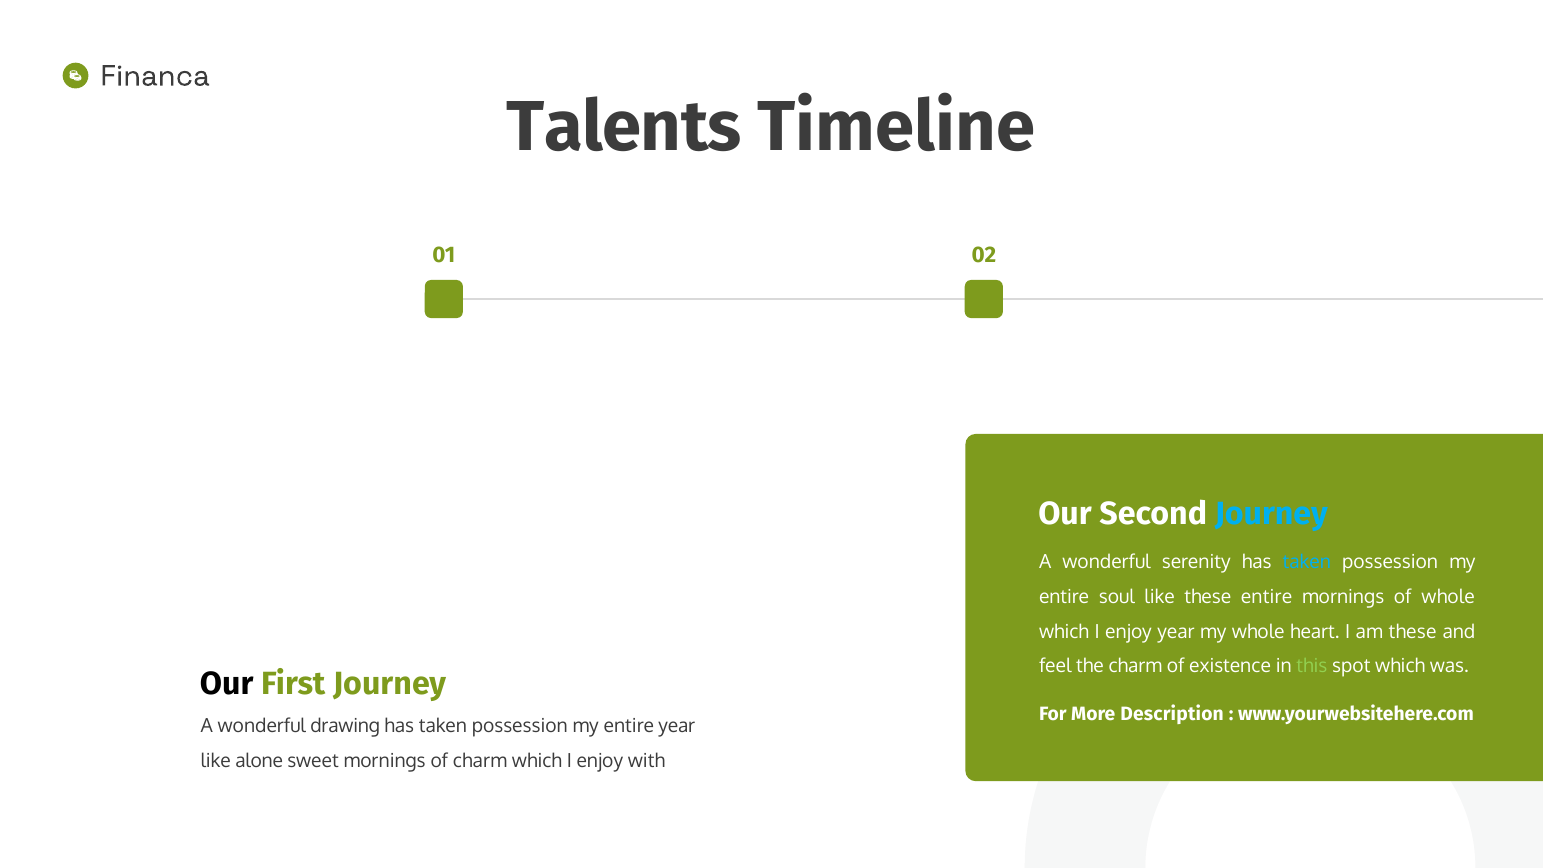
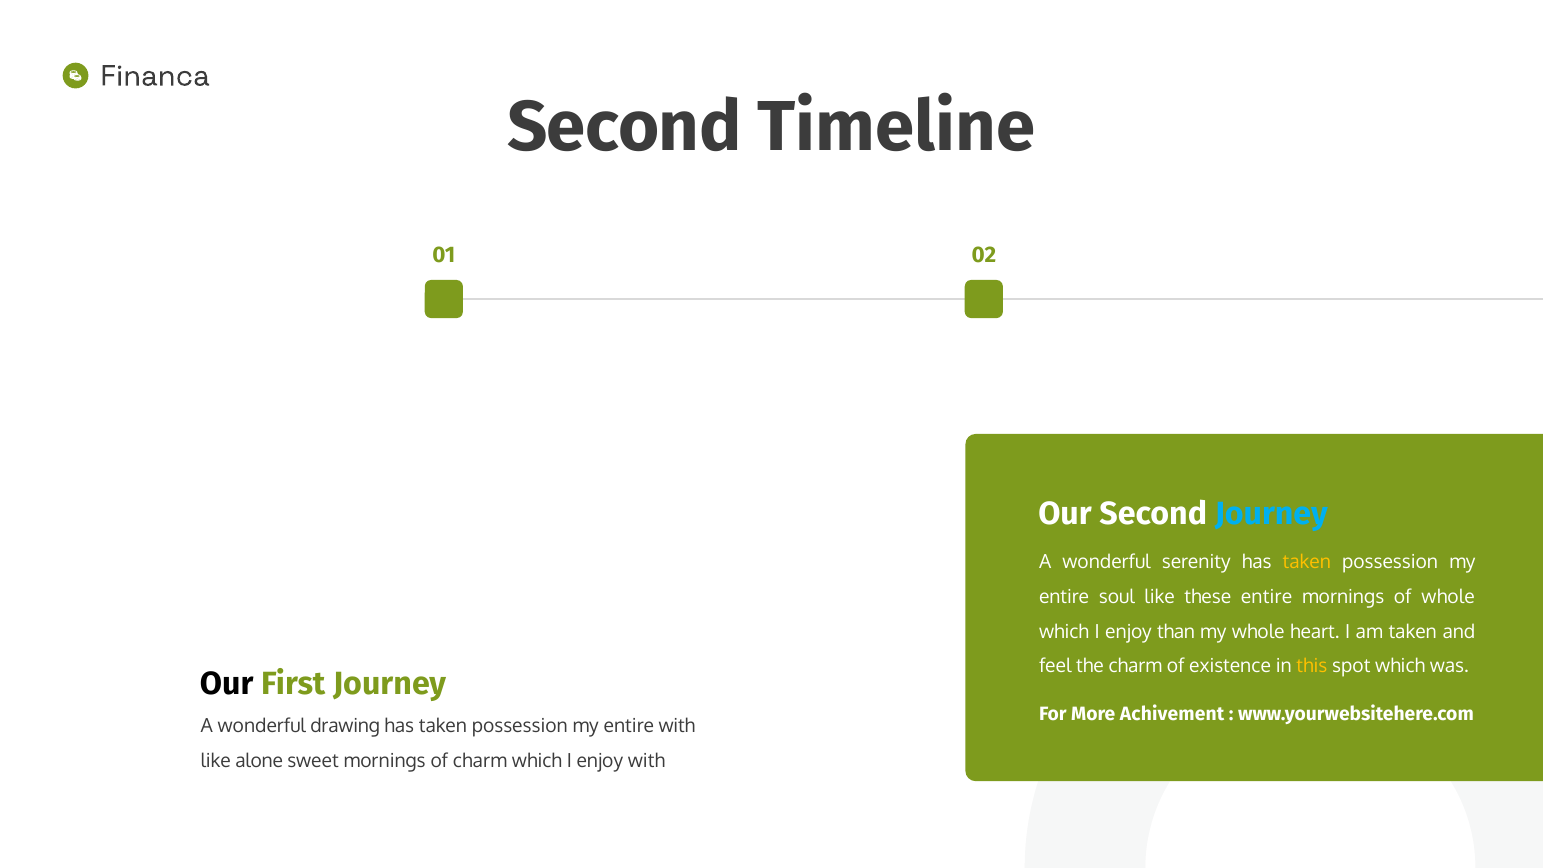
Talents: Talents -> Second (624, 127)
taken colour: light blue -> yellow (1307, 562)
enjoy year: year -> than (1176, 632)
am these: these -> taken (1413, 632)
this colour: light green -> yellow (1312, 666)
Description: Description -> Achivement (1172, 715)
entire year: year -> with (677, 726)
